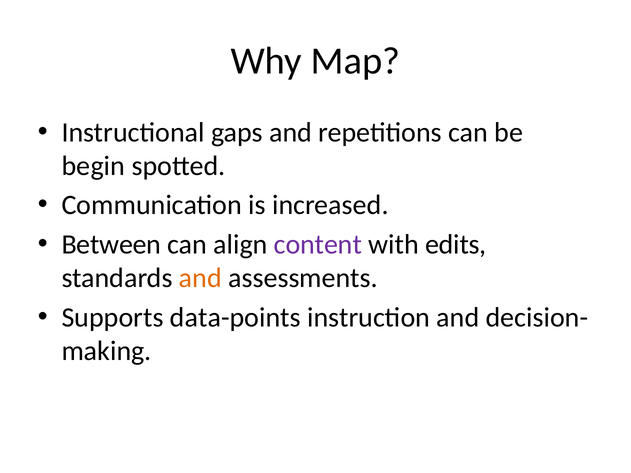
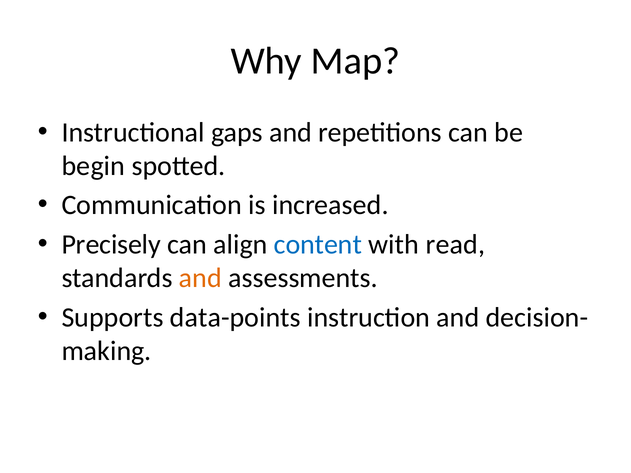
Between: Between -> Precisely (111, 245)
content colour: purple -> blue (318, 245)
edits: edits -> read (455, 245)
